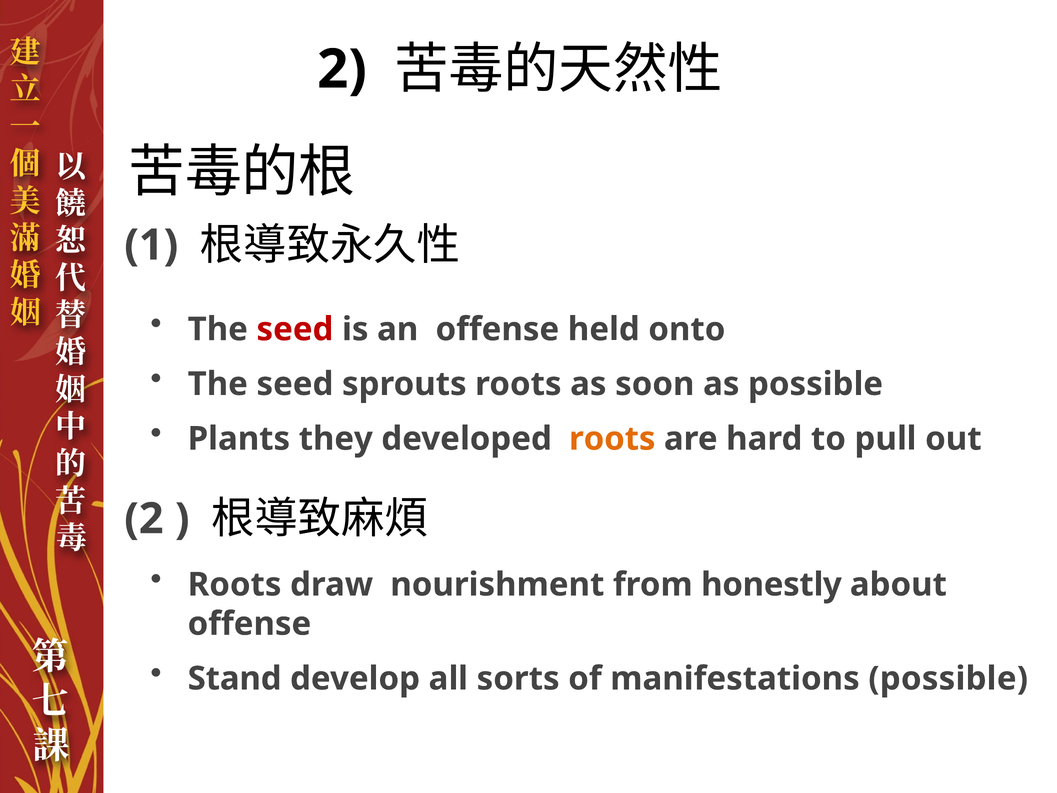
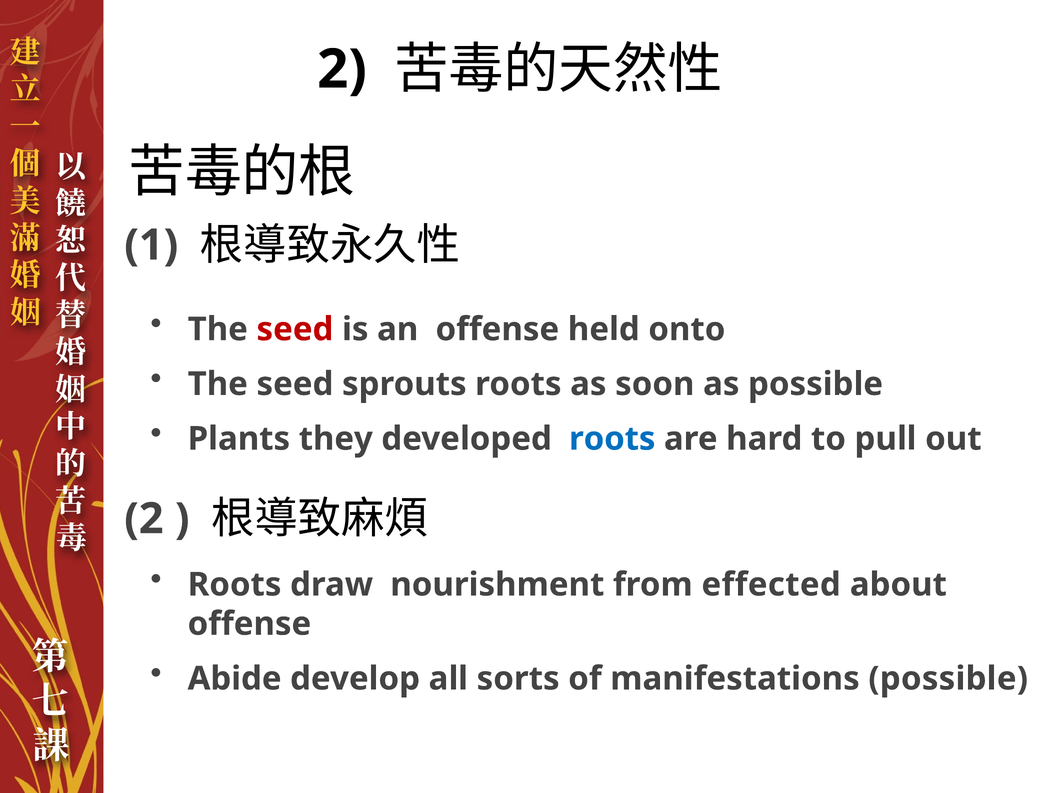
roots colour: orange -> blue (612, 439)
honestly: honestly -> effected (771, 584)
Stand: Stand -> Abide (235, 678)
